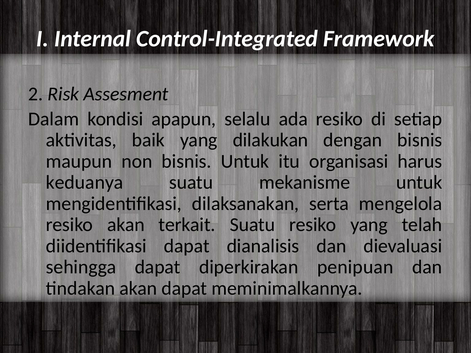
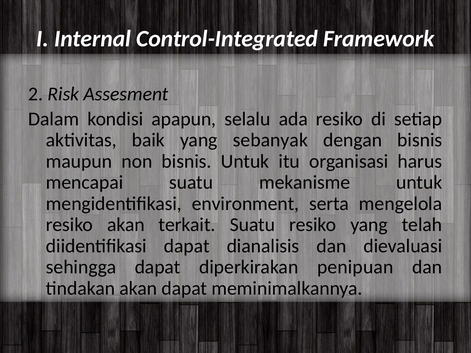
dilakukan: dilakukan -> sebanyak (270, 140)
keduanya: keduanya -> mencapai (85, 183)
dilaksanakan: dilaksanakan -> environment (246, 204)
